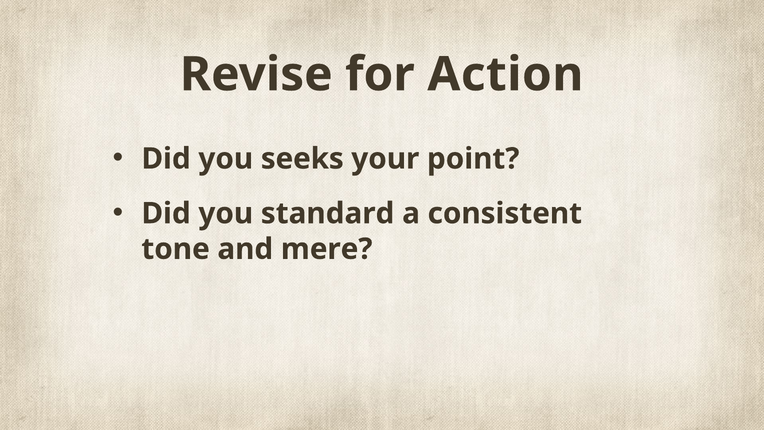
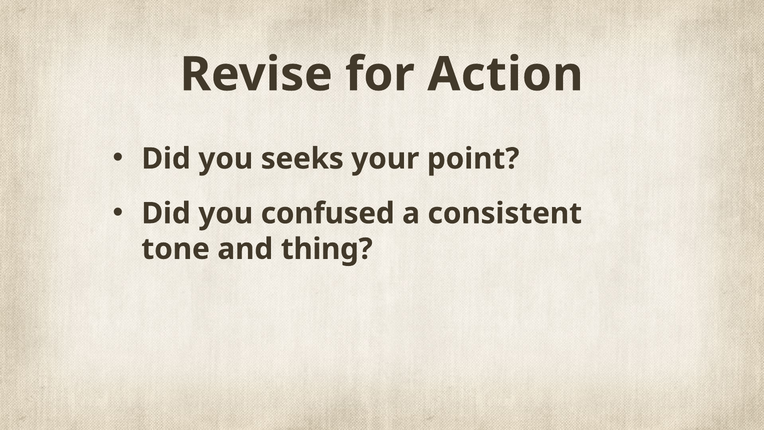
standard: standard -> confused (328, 213)
mere: mere -> thing (327, 249)
